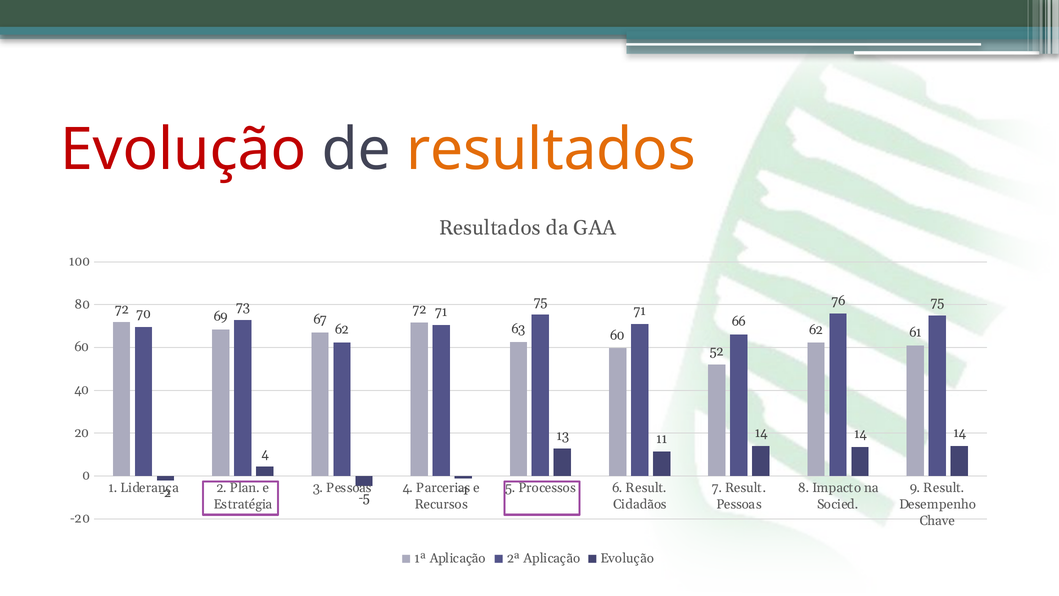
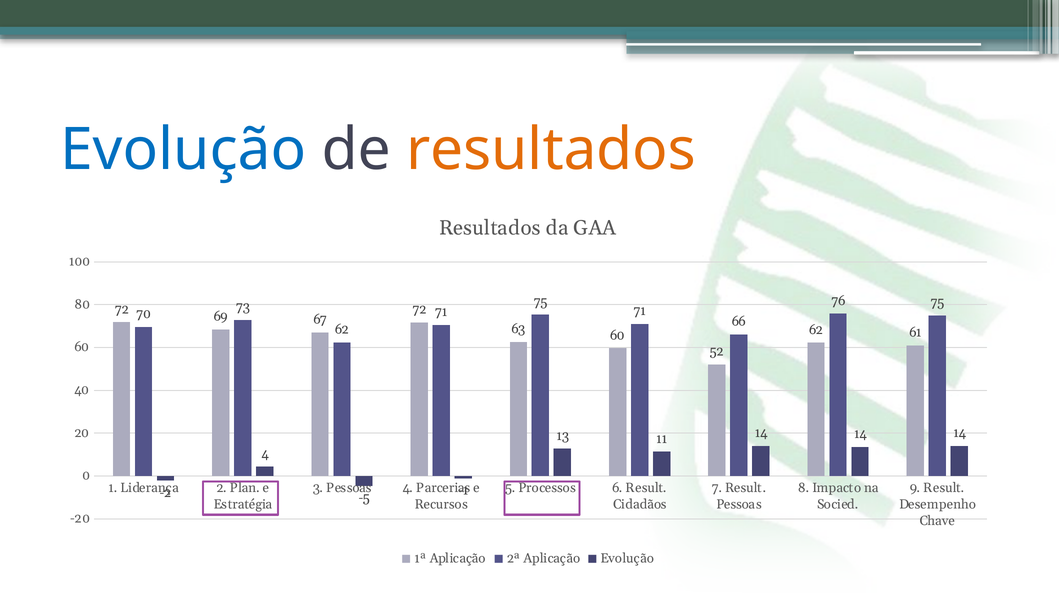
Evolução colour: red -> blue (183, 150)
